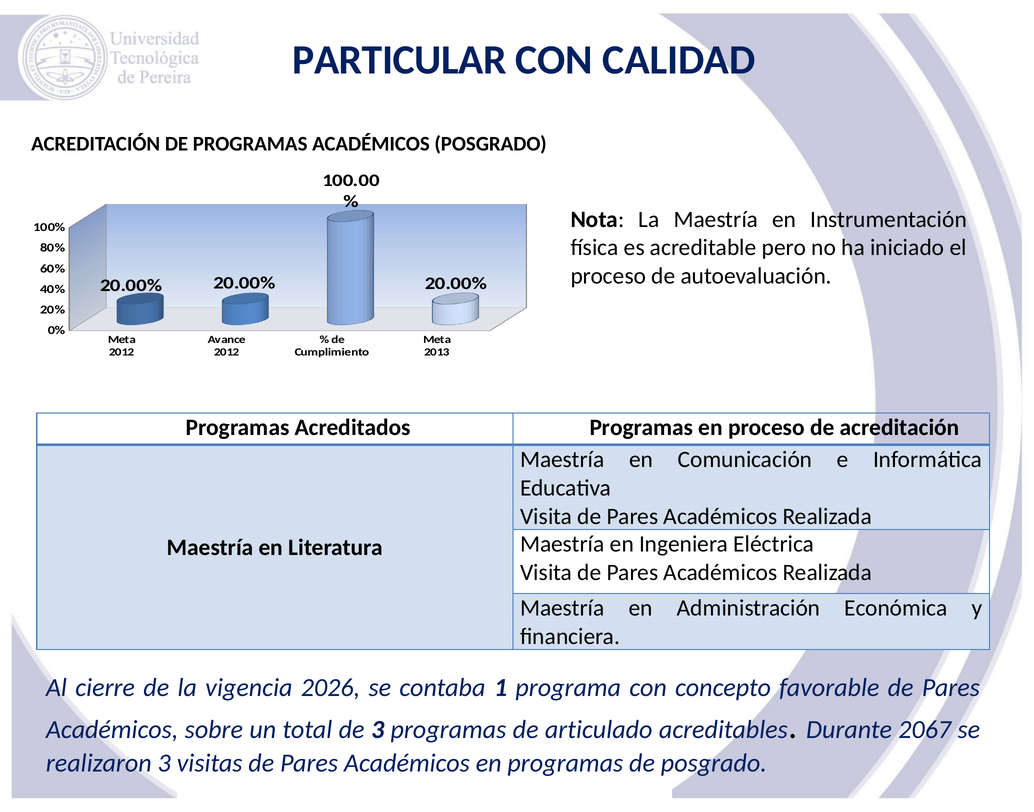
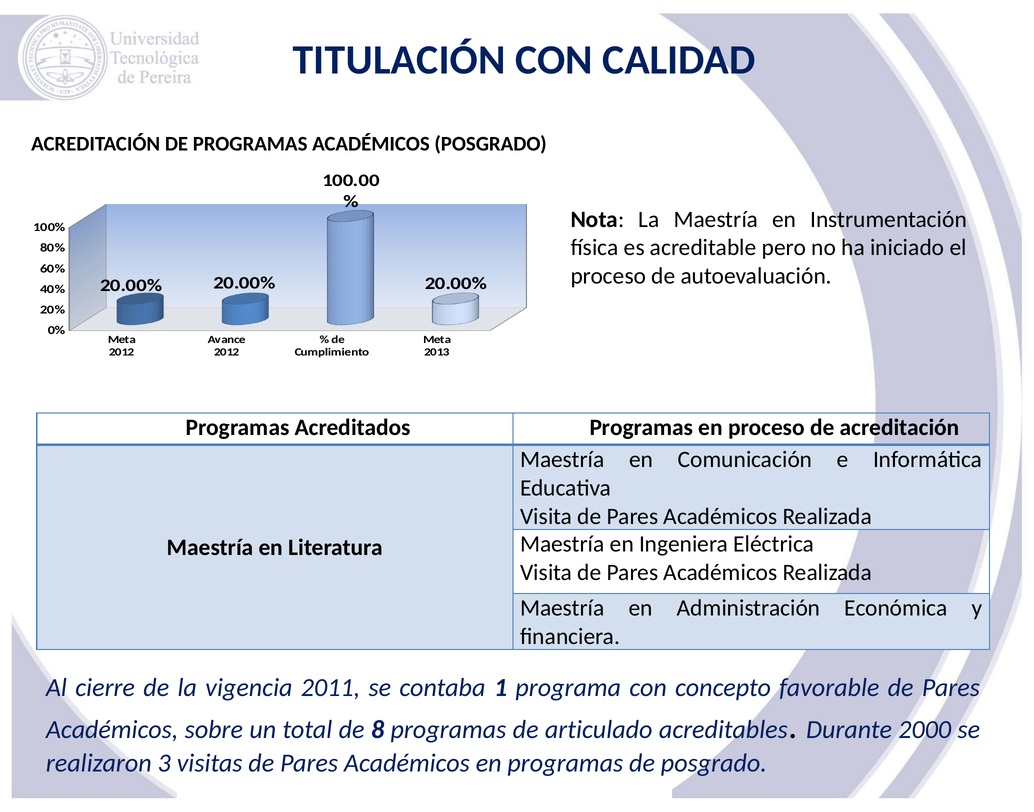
PARTICULAR: PARTICULAR -> TITULACIÓN (399, 60)
2026: 2026 -> 2011 (331, 688)
de 3: 3 -> 8 (378, 730)
2067: 2067 -> 2000 (925, 730)
